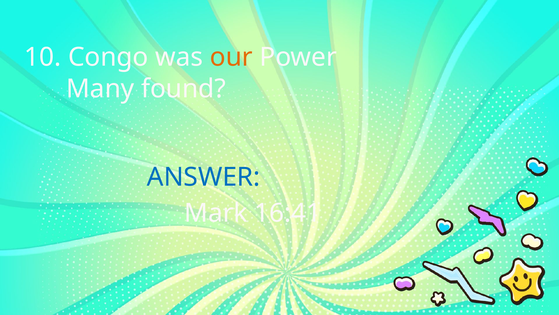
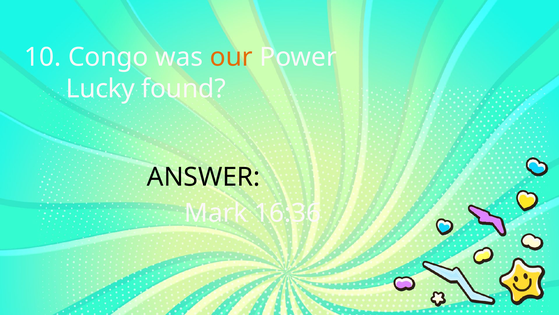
Many: Many -> Lucky (100, 89)
ANSWER colour: blue -> black (204, 177)
16:41: 16:41 -> 16:36 (288, 213)
